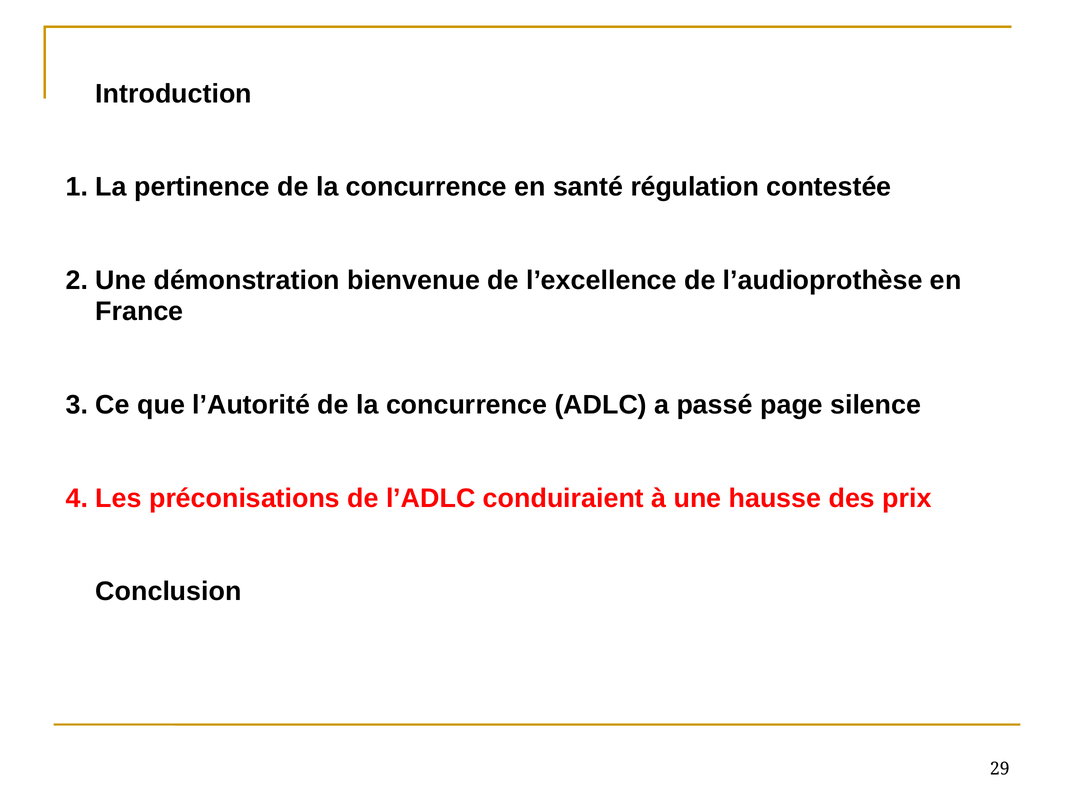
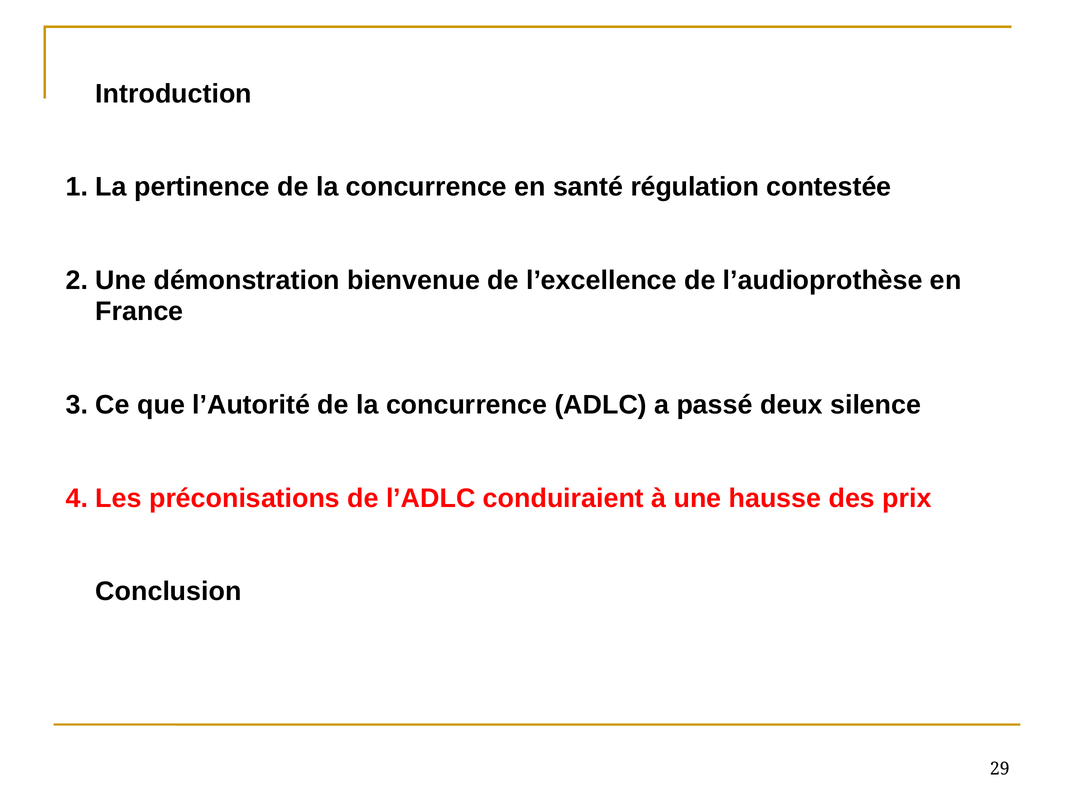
page: page -> deux (792, 405)
